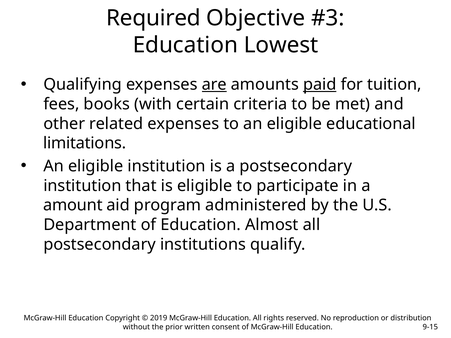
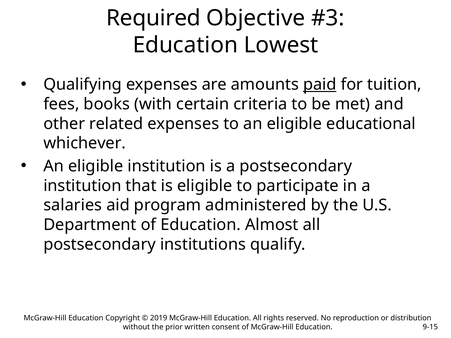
are underline: present -> none (214, 85)
limitations: limitations -> whichever (85, 143)
amount: amount -> salaries (73, 205)
